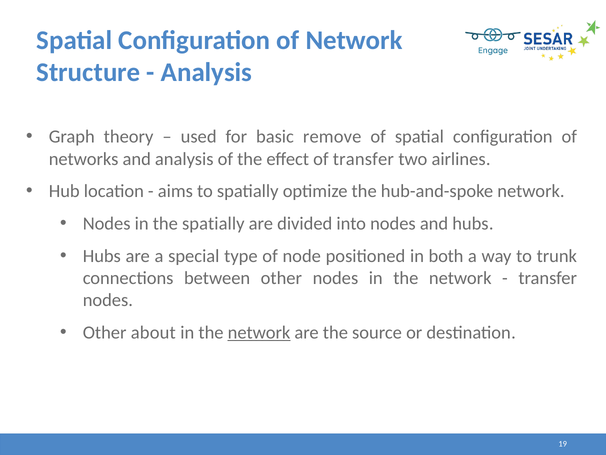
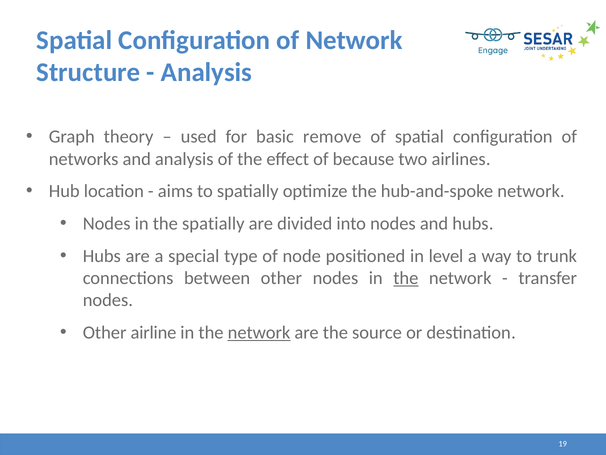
of transfer: transfer -> because (363, 159)
both: both -> level (446, 256)
the underline: none -> present (406, 278)
about: about -> airline (153, 332)
